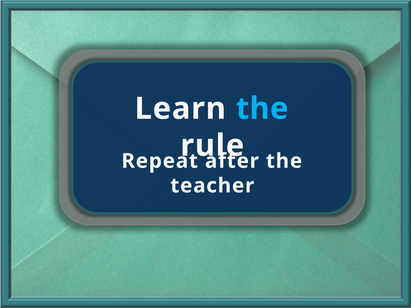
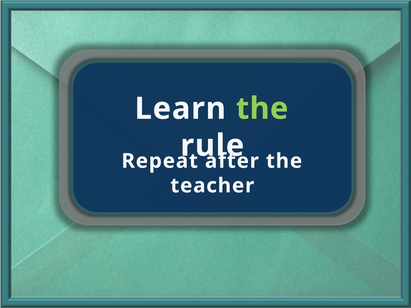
the colour: light blue -> light green (262, 109)
